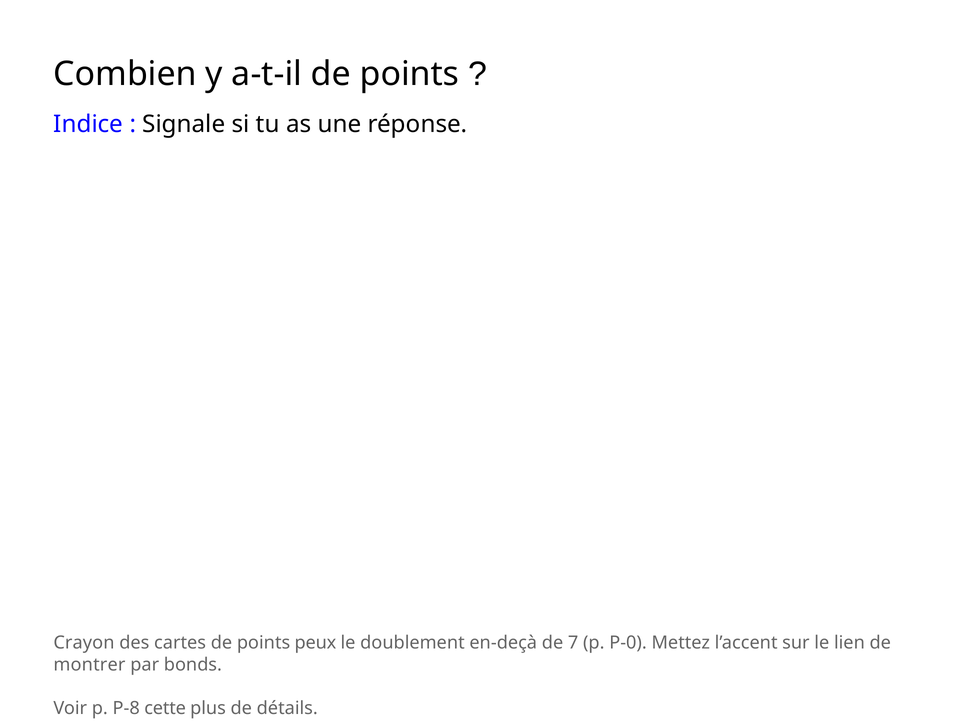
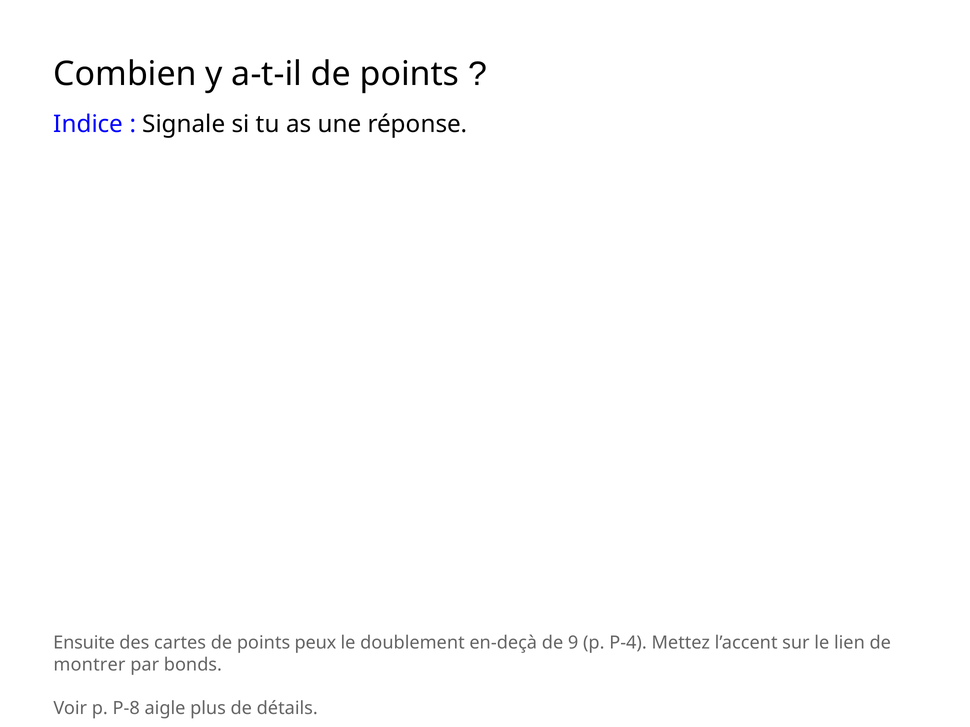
Crayon: Crayon -> Ensuite (84, 643)
7: 7 -> 9 (573, 643)
P-0: P-0 -> P-4 (628, 643)
cette: cette -> aigle (165, 709)
